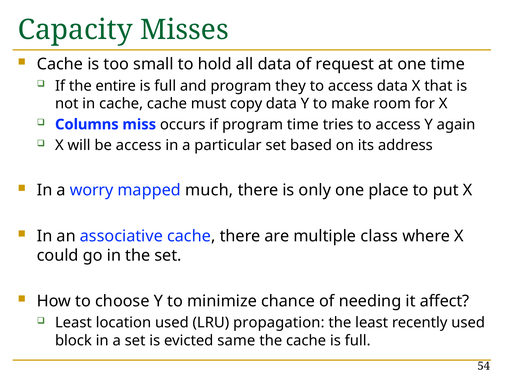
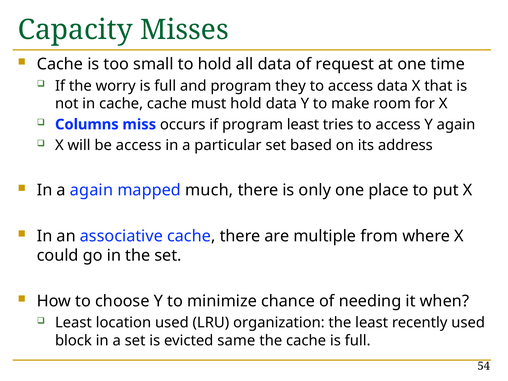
entire: entire -> worry (116, 86)
must copy: copy -> hold (246, 104)
program time: time -> least (303, 124)
a worry: worry -> again (92, 190)
class: class -> from (379, 236)
affect: affect -> when (444, 301)
propagation: propagation -> organization (279, 323)
